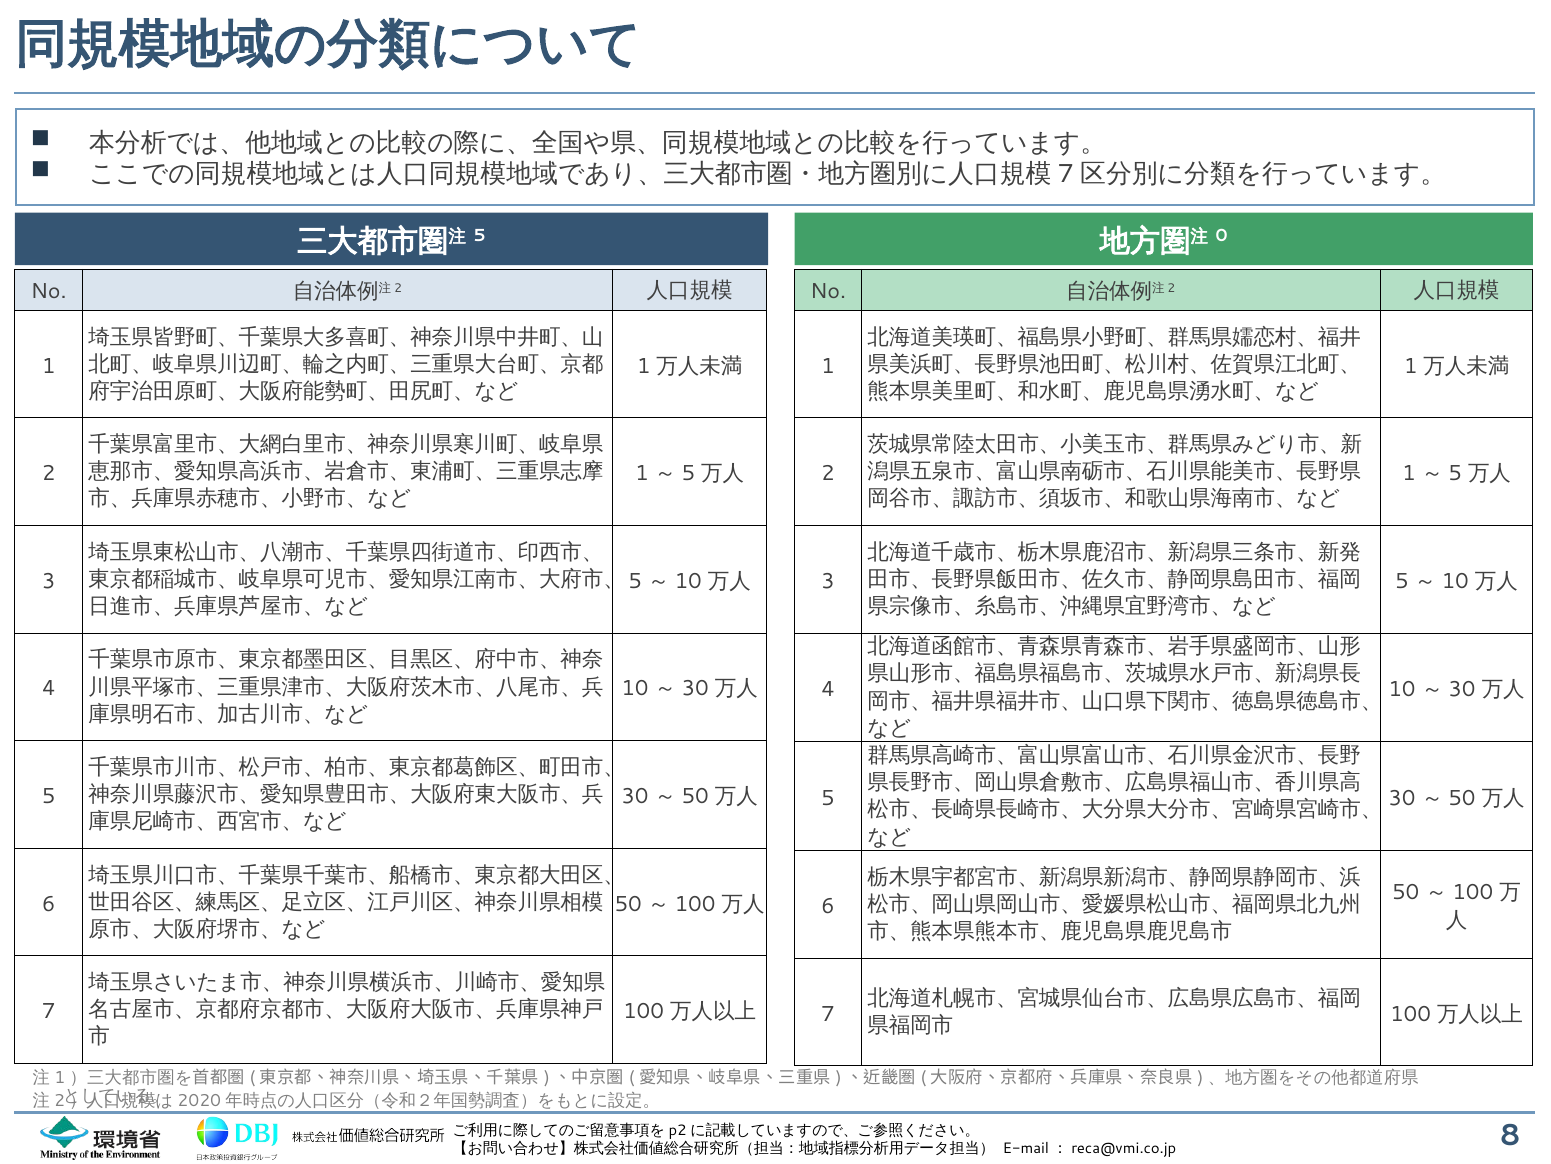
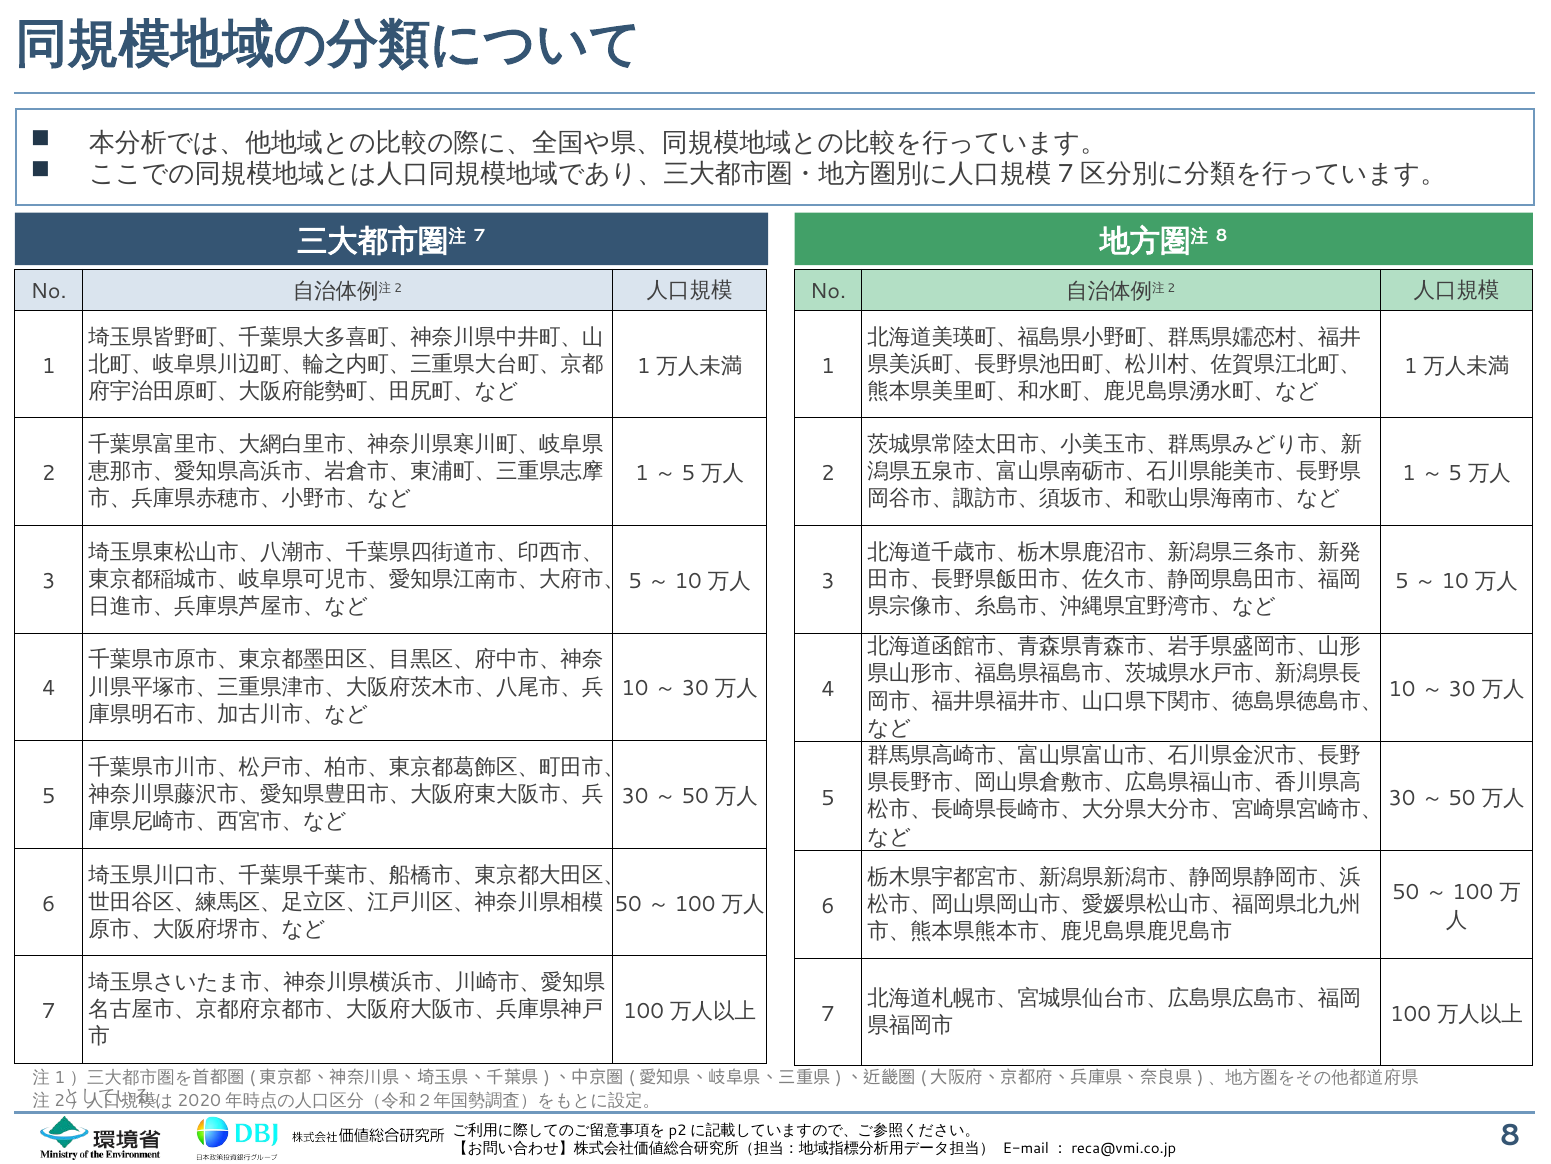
5: 5 -> 7 (480, 236)
0: 0 -> 8 (1222, 236)
